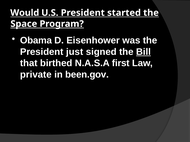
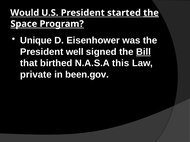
the underline: none -> present (151, 13)
Obama: Obama -> Unique (36, 41)
just: just -> well (75, 52)
first: first -> this (121, 63)
